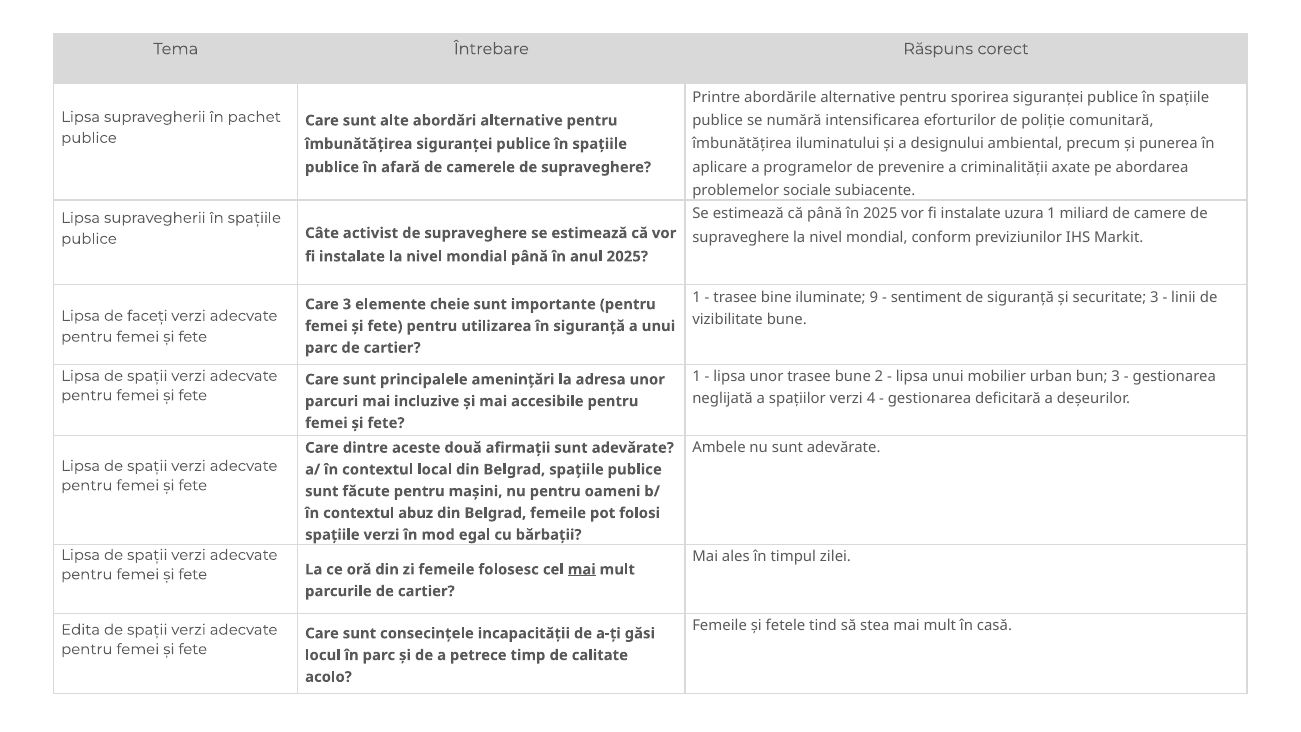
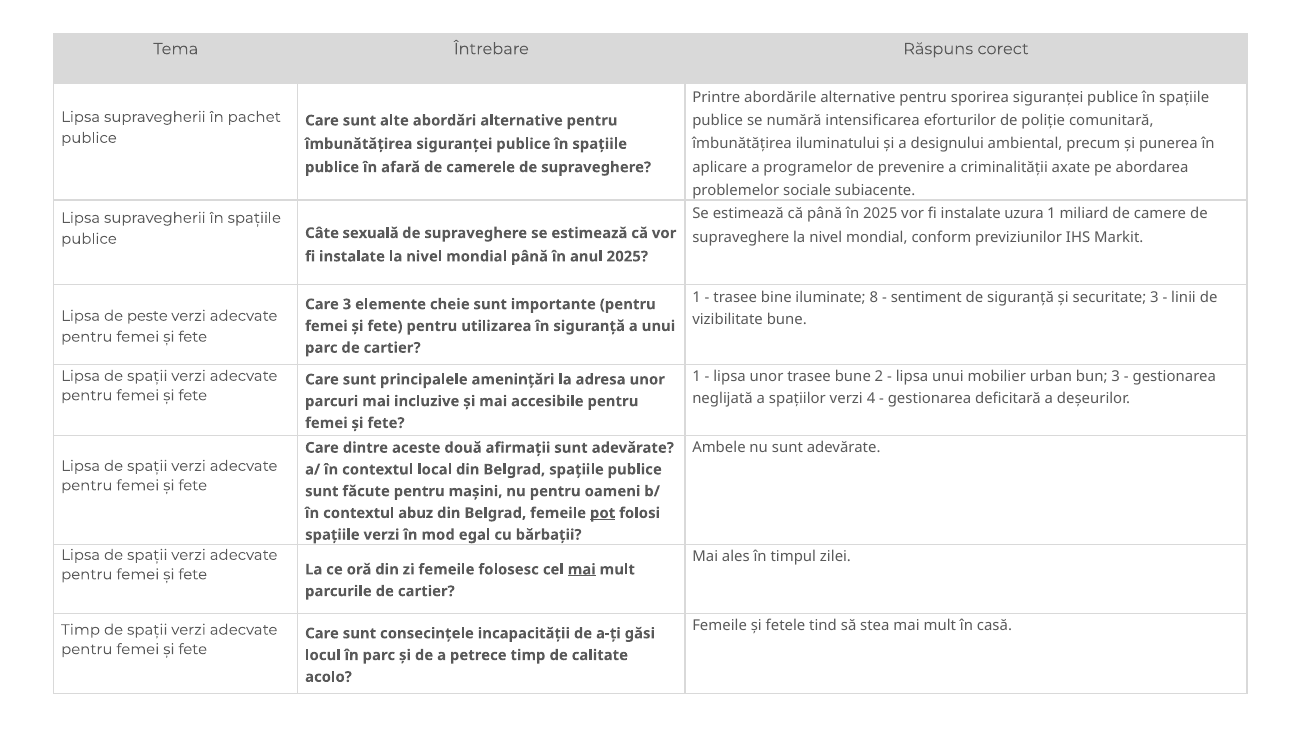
activist: activist -> sexuală (371, 233)
9: 9 -> 8 (874, 297)
faceți: faceți -> peste (147, 316)
pot underline: none -> present (603, 513)
Edita: Edita -> Timp (81, 630)
